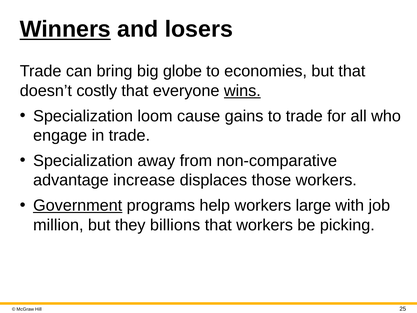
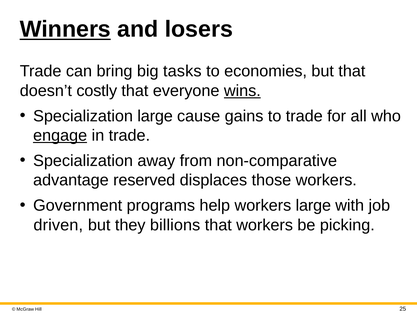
globe: globe -> tasks (182, 71)
Specialization loom: loom -> large (155, 116)
engage underline: none -> present (60, 135)
increase: increase -> reserved (144, 180)
Government underline: present -> none (78, 205)
million: million -> driven (58, 225)
